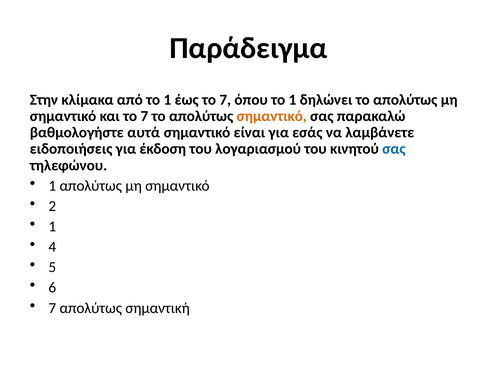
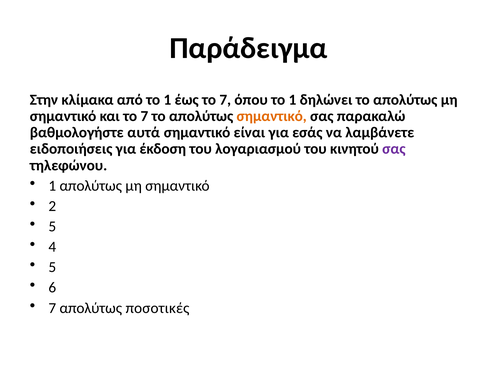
σας colour: blue -> purple (394, 149)
1: 1 -> 5 (52, 226)
σημαντική: σημαντική -> ποσοτικές (157, 308)
